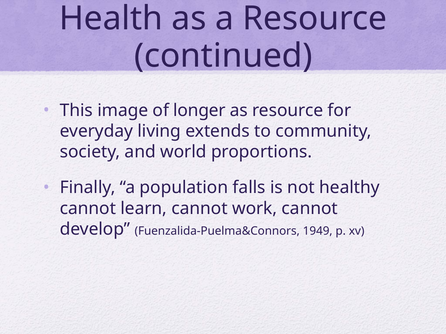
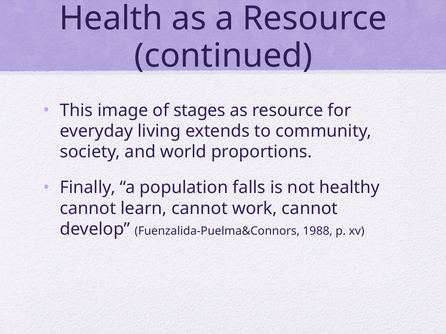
longer: longer -> stages (199, 110)
1949: 1949 -> 1988 (318, 231)
